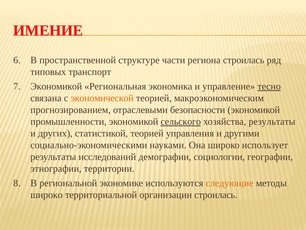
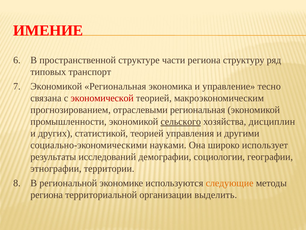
региона строилась: строилась -> структуру (244, 60)
тесно underline: present -> none (269, 86)
экономической colour: orange -> red (102, 98)
отраслевыми безопасности: безопасности -> региональная (198, 110)
хозяйства результаты: результаты -> дисциплин (272, 121)
широко: широко -> региона (47, 194)
организации строилась: строилась -> выделить (216, 194)
